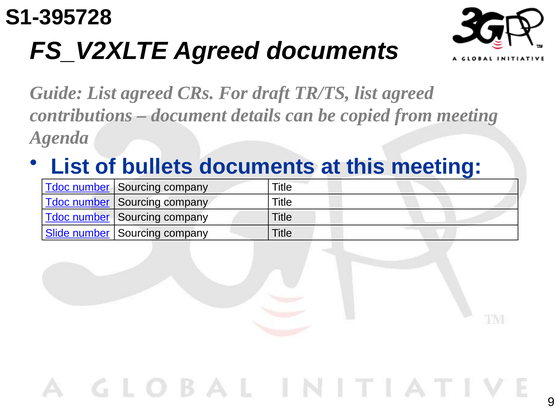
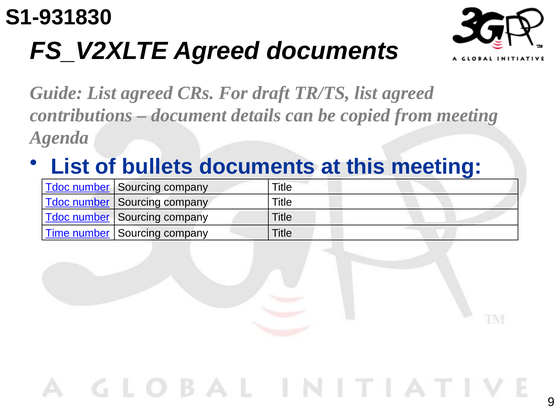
S1-395728: S1-395728 -> S1-931830 (59, 17)
Slide: Slide -> Time (57, 233)
